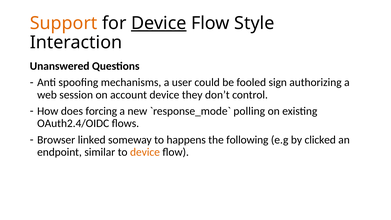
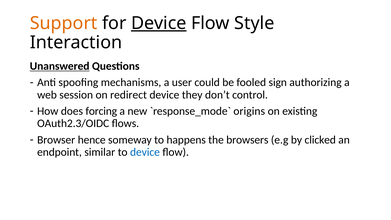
Unanswered underline: none -> present (60, 66)
account: account -> redirect (129, 95)
polling: polling -> origins (249, 111)
OAuth2.4/OIDC: OAuth2.4/OIDC -> OAuth2.3/OIDC (73, 123)
linked: linked -> hence (92, 140)
following: following -> browsers (247, 140)
device colour: orange -> blue (145, 152)
